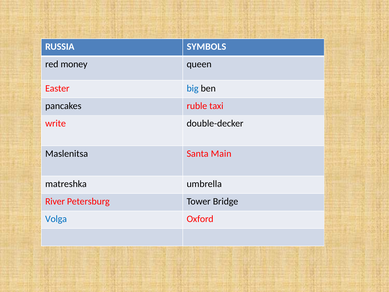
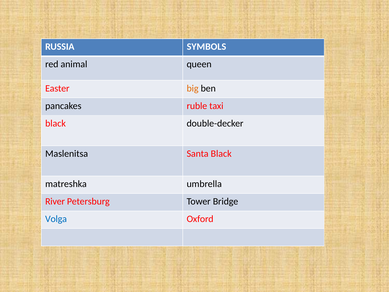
money: money -> animal (74, 64)
big colour: blue -> orange (193, 88)
write: write -> black (56, 123)
Santa Main: Main -> Black (221, 154)
